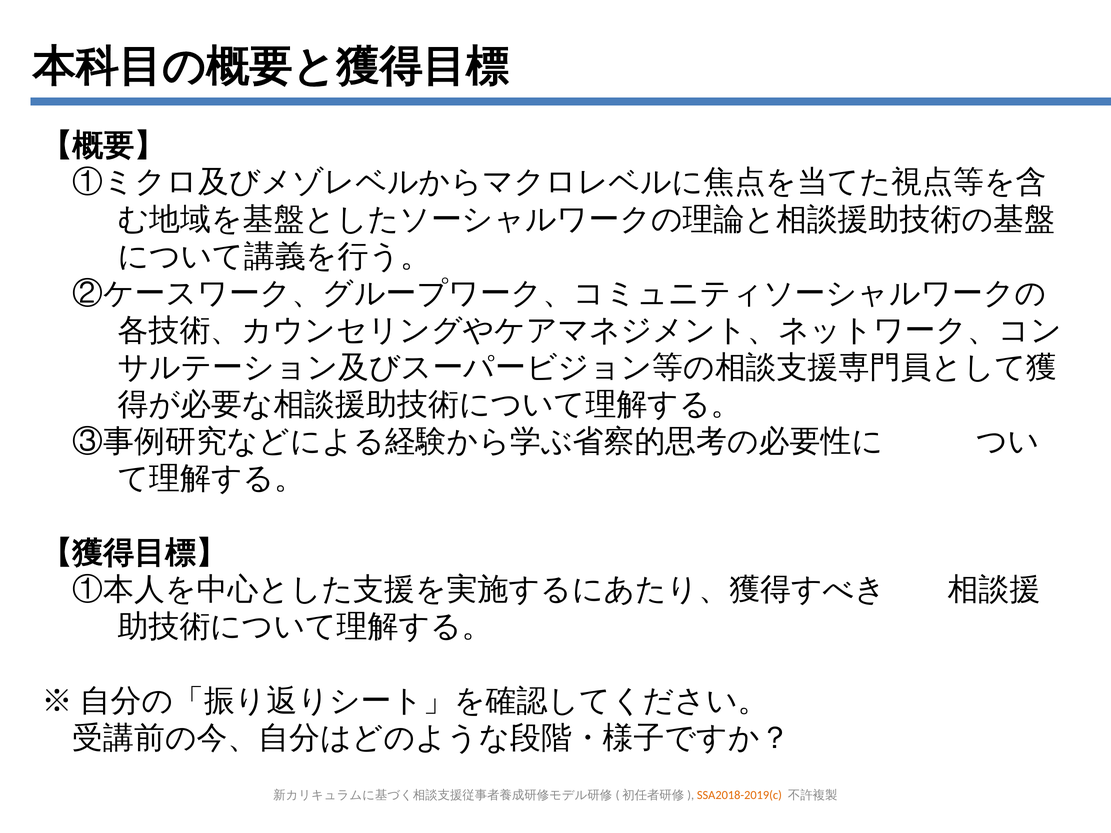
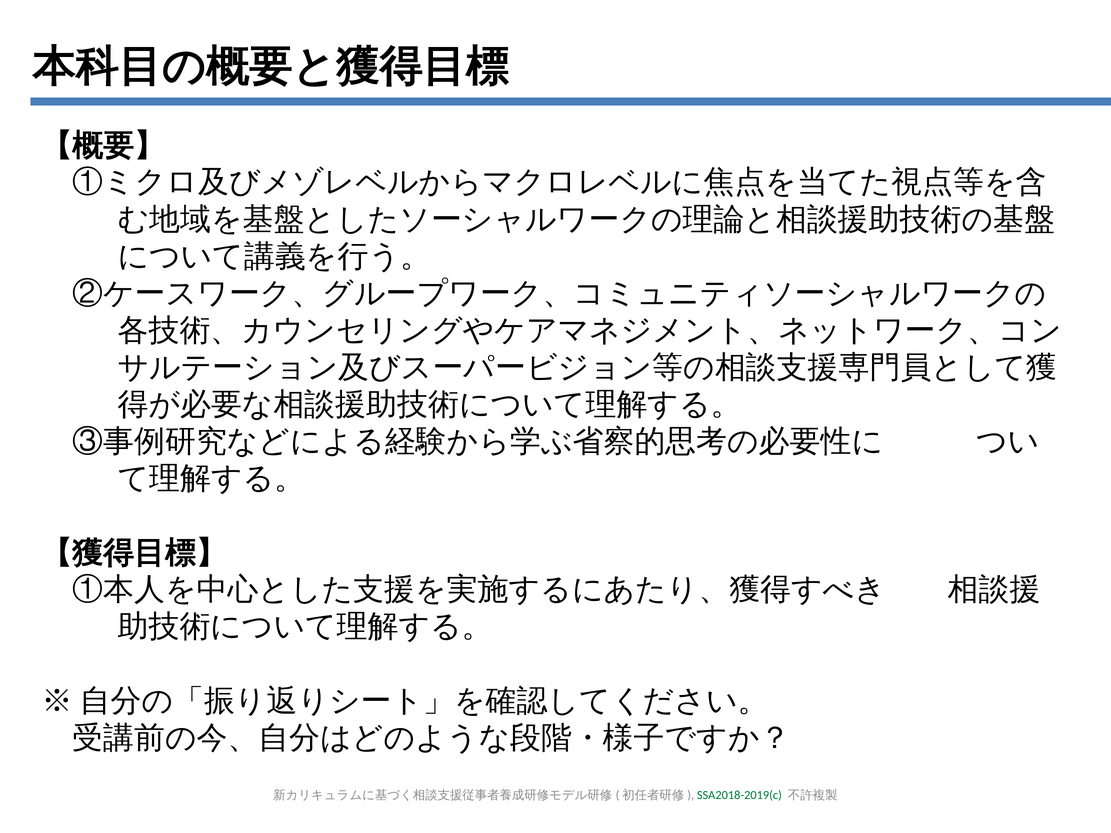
SSA2018-2019(c colour: orange -> green (739, 795)
